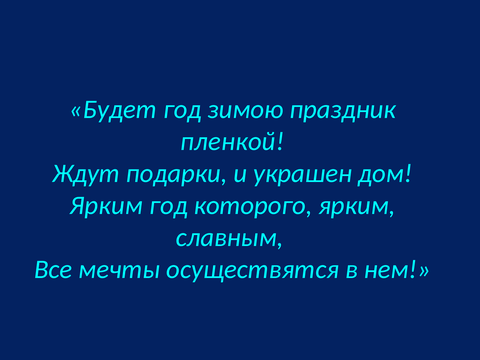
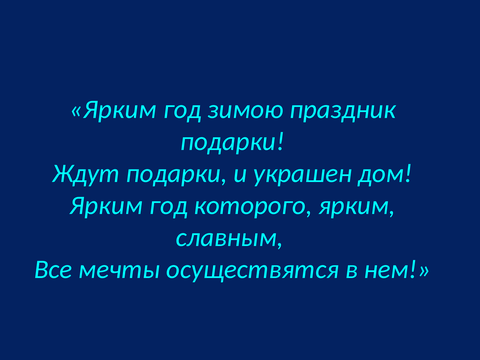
Будет: Будет -> Ярким (113, 109)
пленкой: пленкой -> подарки (232, 141)
